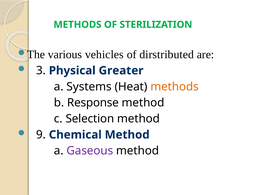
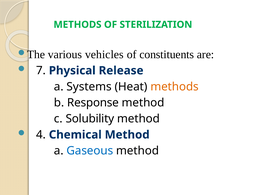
dirstributed: dirstributed -> constituents (167, 55)
3: 3 -> 7 (41, 71)
Greater: Greater -> Release (121, 71)
Selection: Selection -> Solubility (90, 119)
9: 9 -> 4 (41, 135)
Gaseous colour: purple -> blue (90, 151)
